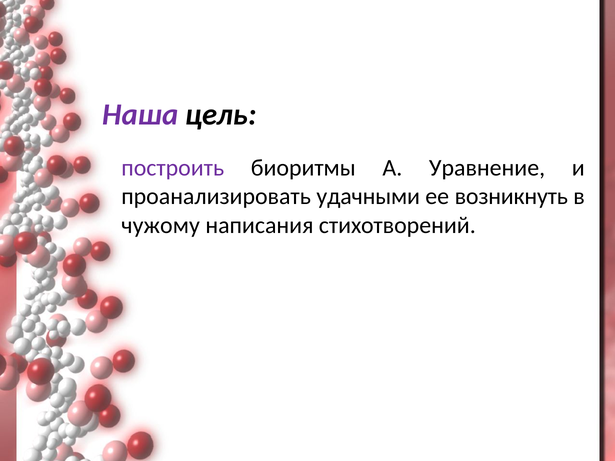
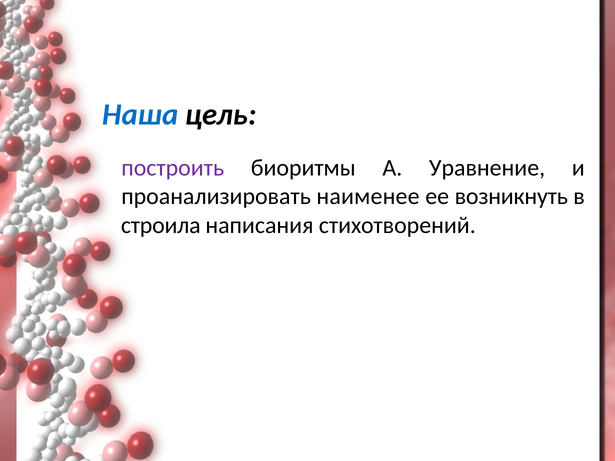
Наша colour: purple -> blue (140, 115)
удачными: удачными -> наименее (368, 197)
чужому: чужому -> строила (161, 225)
